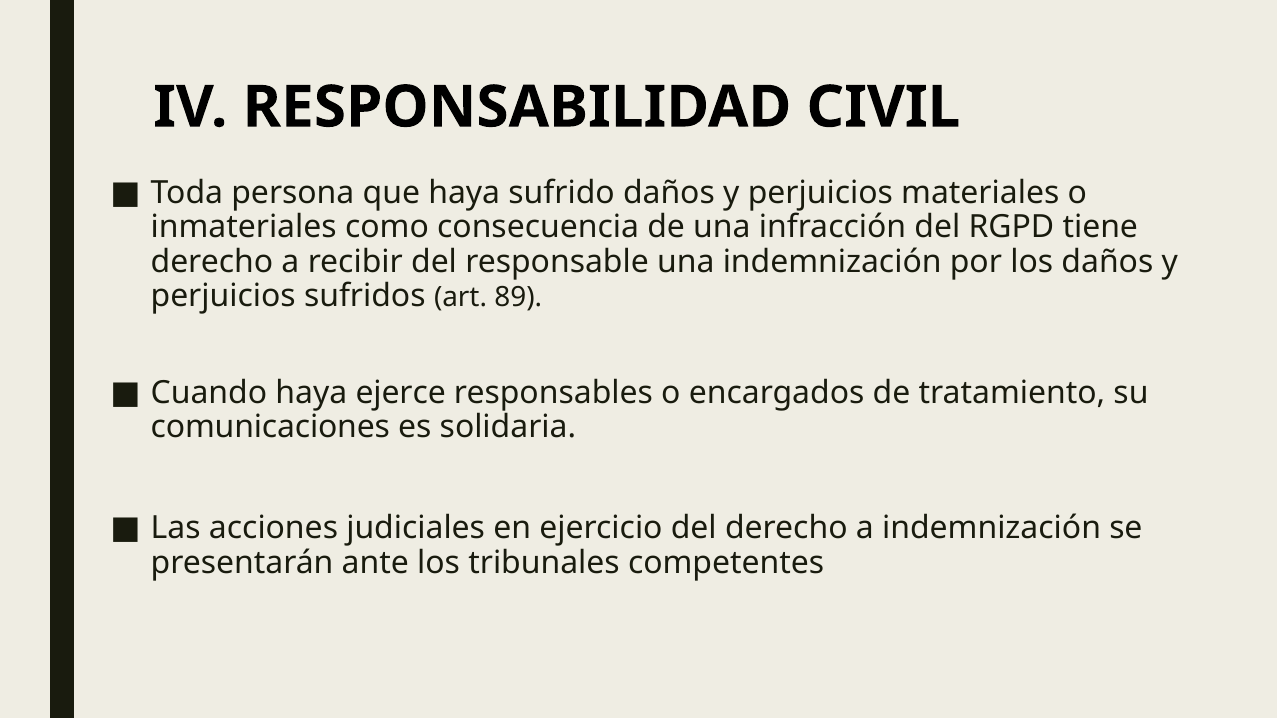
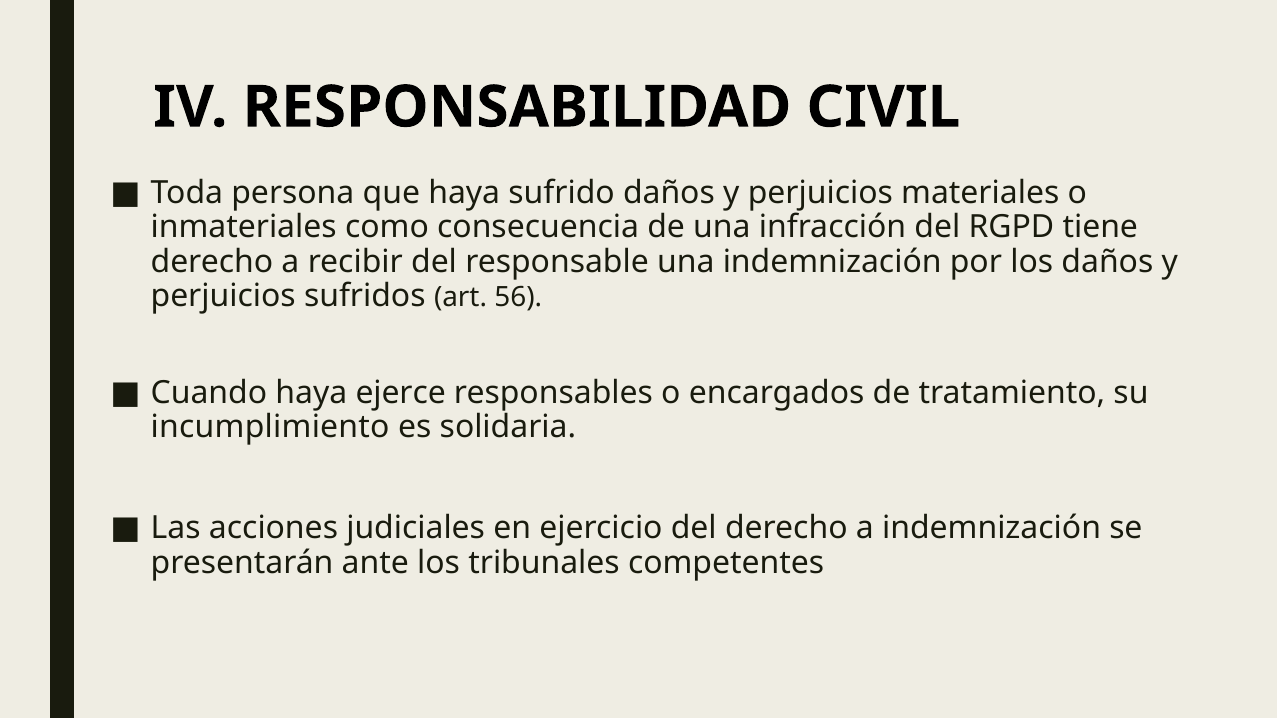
89: 89 -> 56 (518, 298)
comunicaciones: comunicaciones -> incumplimiento (270, 427)
